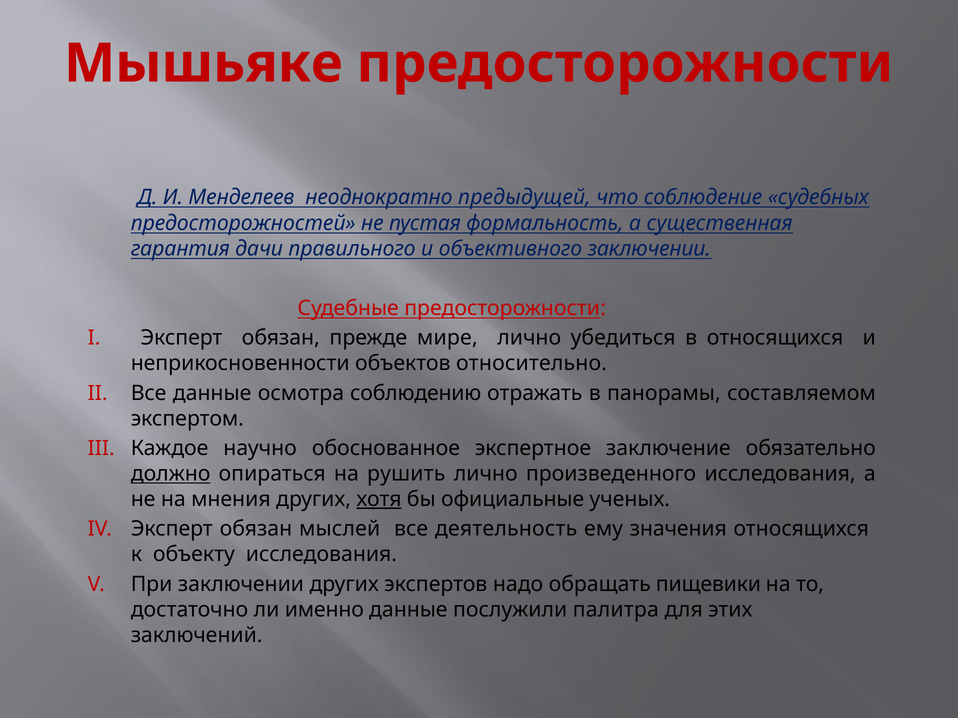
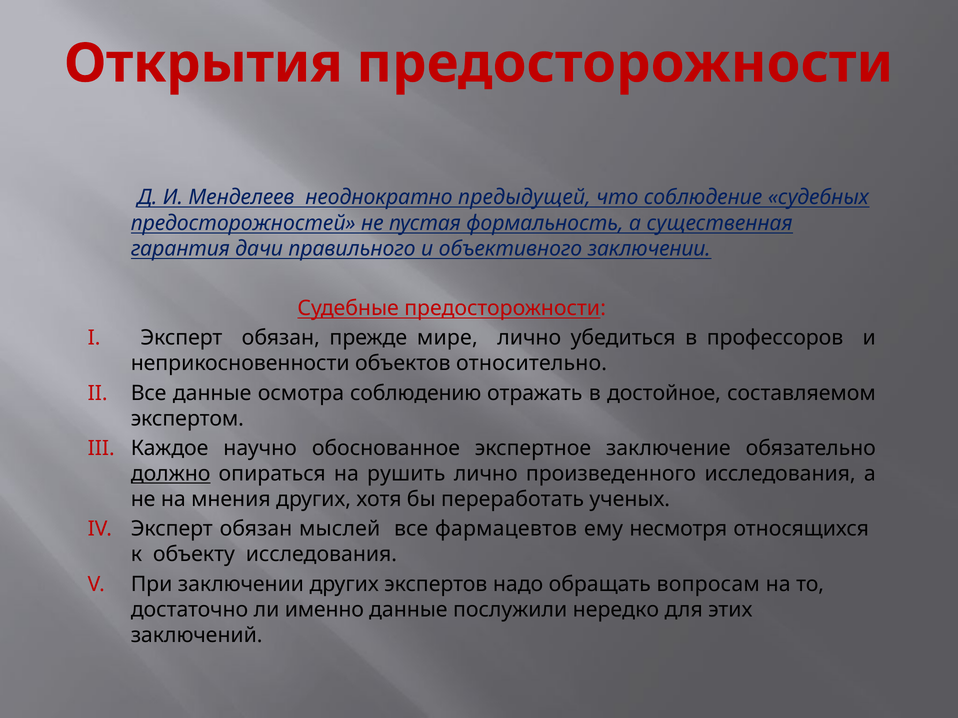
Мышьяке: Мышьяке -> Открытия (203, 64)
в относящихся: относящихся -> профессоров (775, 338)
панорамы: панорамы -> достойное (664, 393)
хотя underline: present -> none (379, 500)
официальные: официальные -> переработать (513, 500)
деятельность: деятельность -> фармацевтов (506, 529)
значения: значения -> несмотря (678, 529)
пищевики: пищевики -> вопросам (708, 585)
палитра: палитра -> нередко (616, 610)
